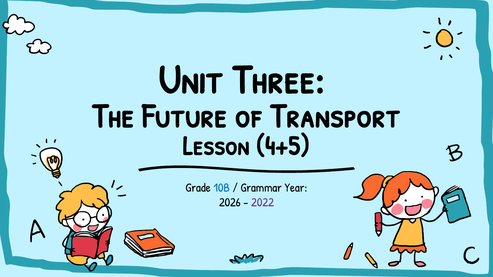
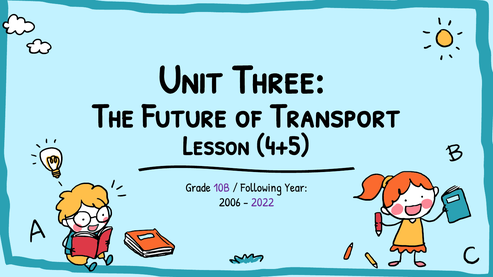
10B colour: blue -> purple (222, 188)
Grammar: Grammar -> Following (261, 188)
2026: 2026 -> 2006 (230, 203)
